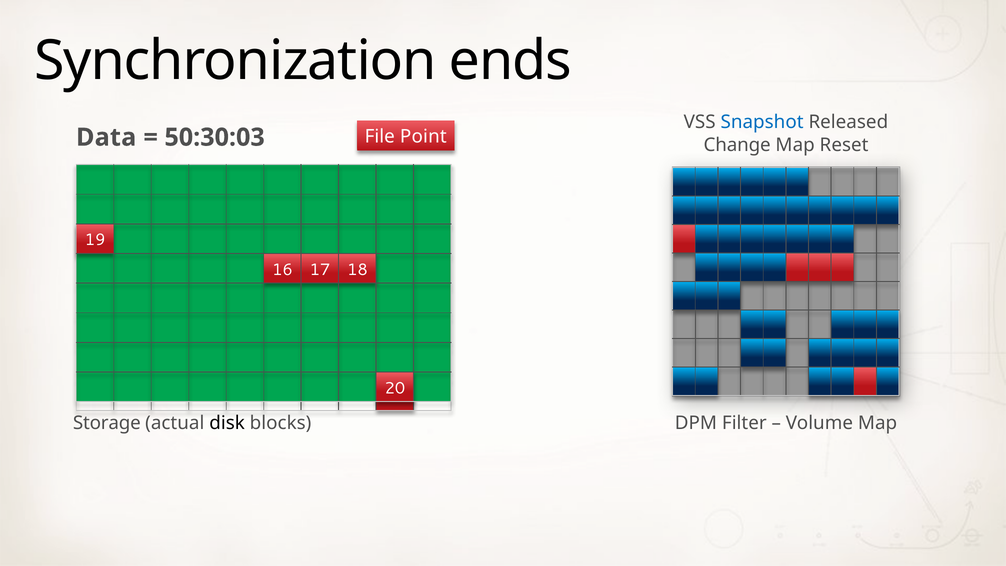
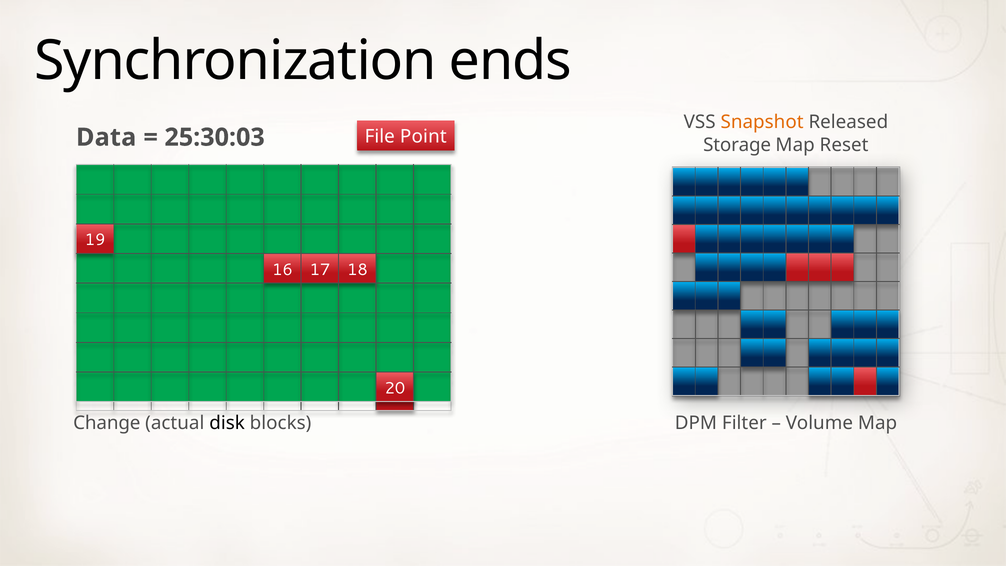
Snapshot colour: blue -> orange (762, 122)
50:30:03: 50:30:03 -> 25:30:03 (215, 137)
Change: Change -> Storage (737, 145)
Storage: Storage -> Change (107, 423)
